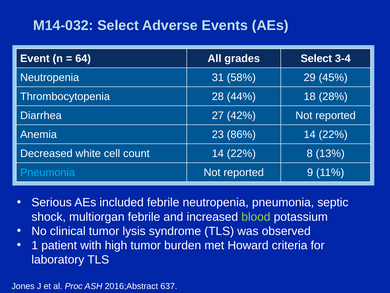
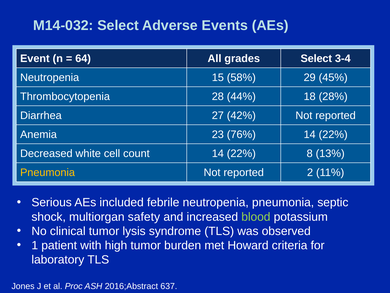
31: 31 -> 15 (218, 77)
86%: 86% -> 76% (241, 134)
Pneumonia colour: light blue -> yellow (48, 172)
9: 9 -> 2 (310, 172)
multiorgan febrile: febrile -> safety (144, 216)
